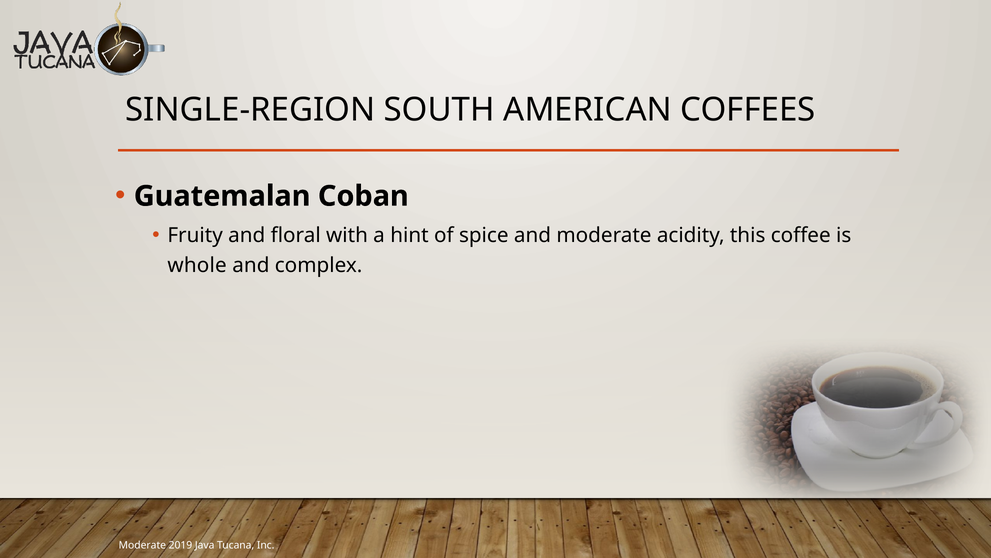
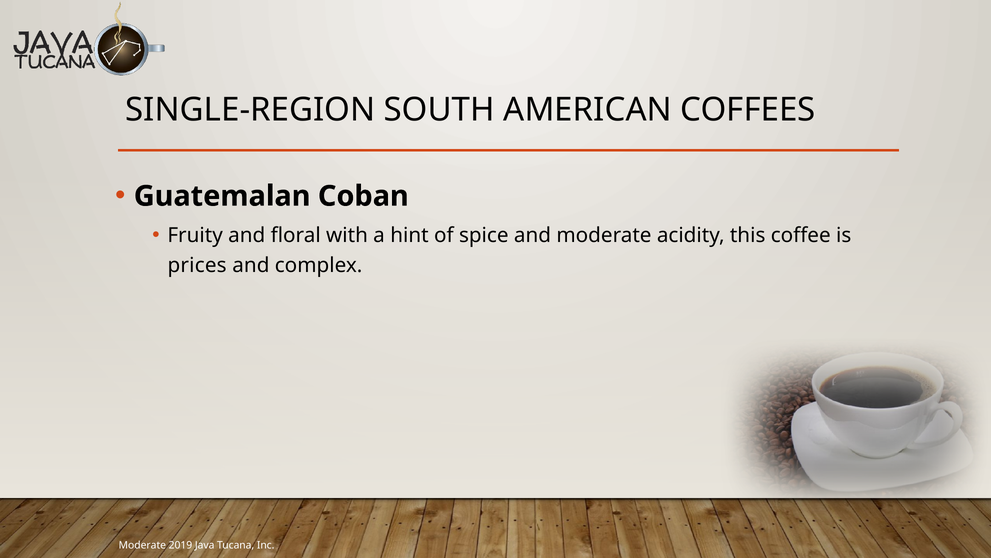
whole: whole -> prices (197, 265)
